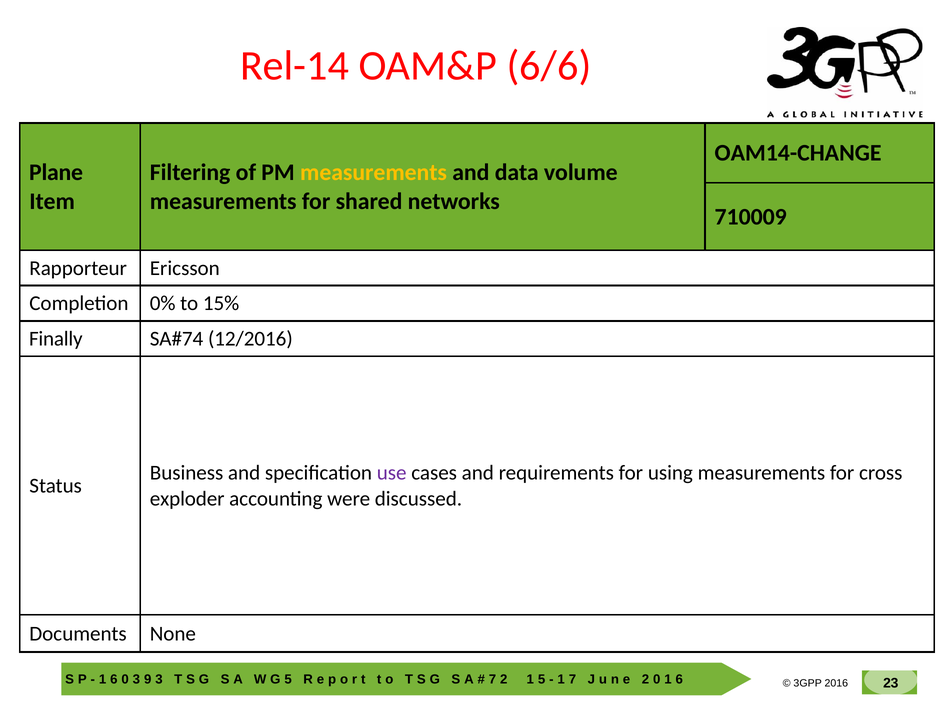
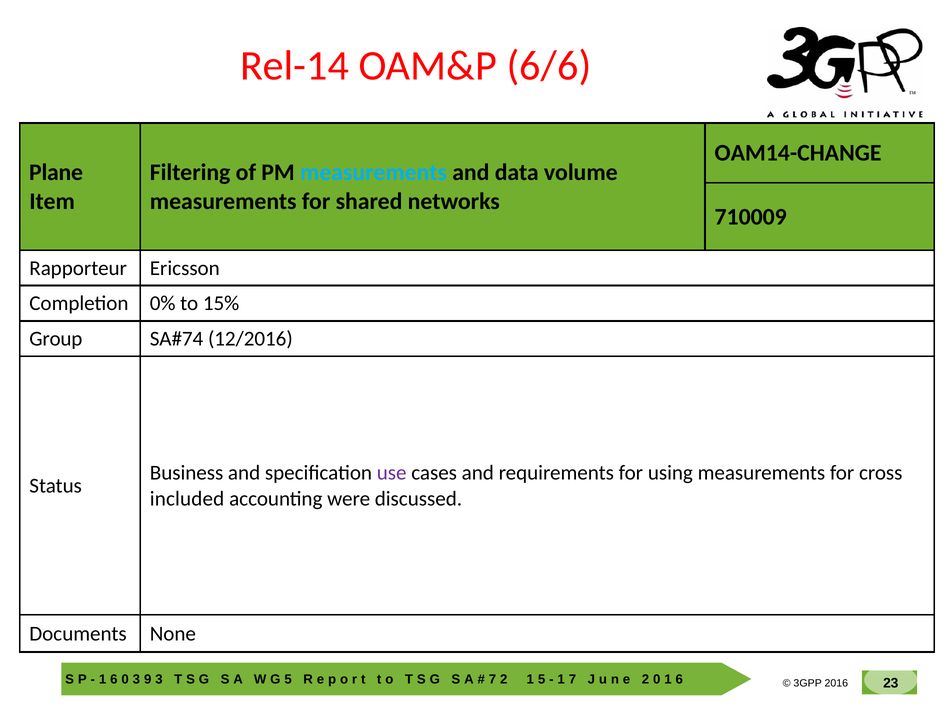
measurements colour: yellow -> light blue (374, 172)
Finally: Finally -> Group (56, 339)
exploder: exploder -> included (187, 498)
